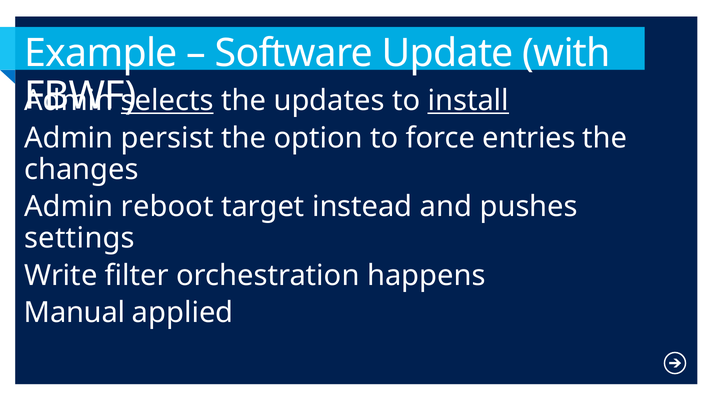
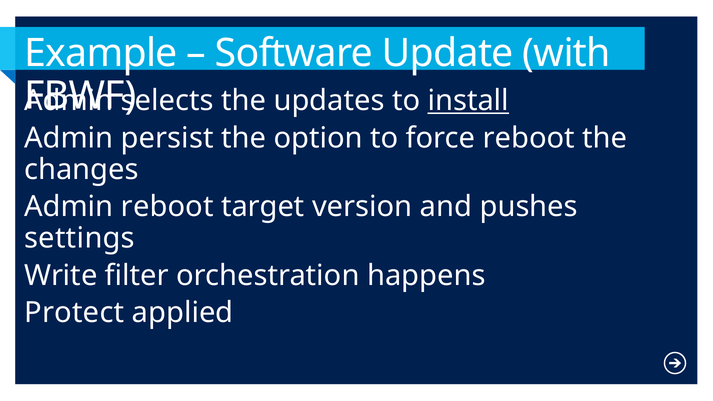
selects underline: present -> none (167, 101)
force entries: entries -> reboot (529, 138)
instead: instead -> version (362, 207)
Manual: Manual -> Protect (74, 313)
